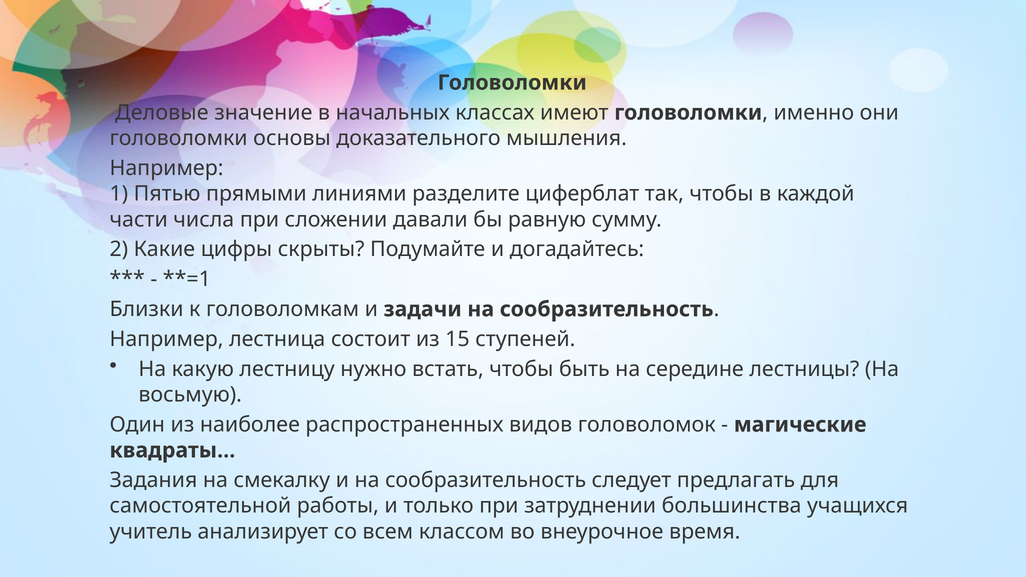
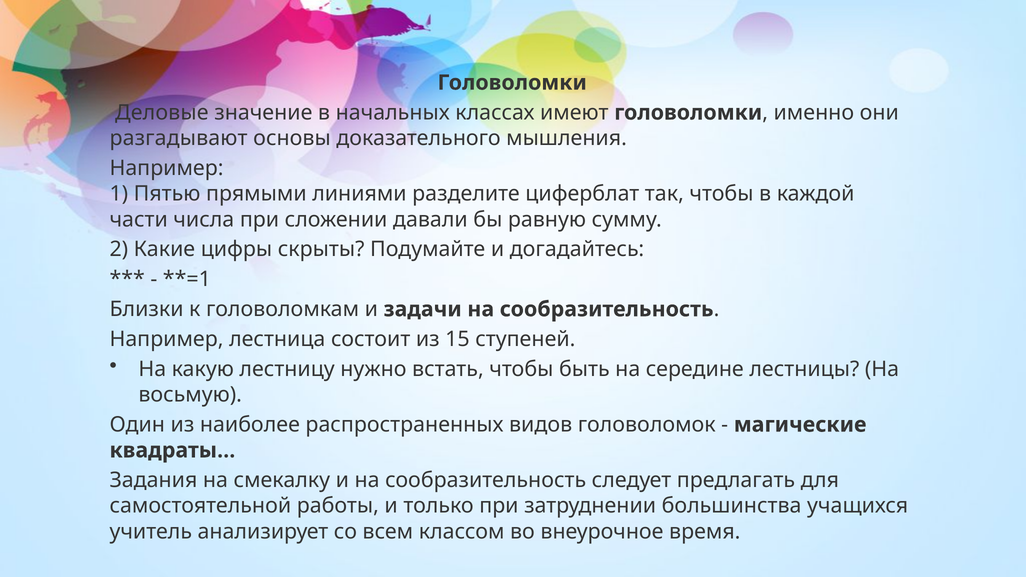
головоломки: головоломки -> разгадывают (179, 138)
